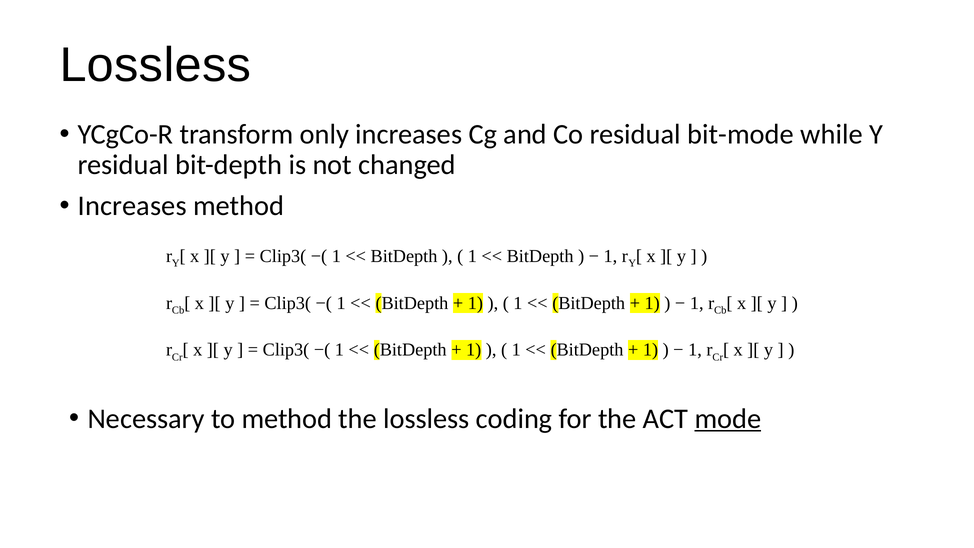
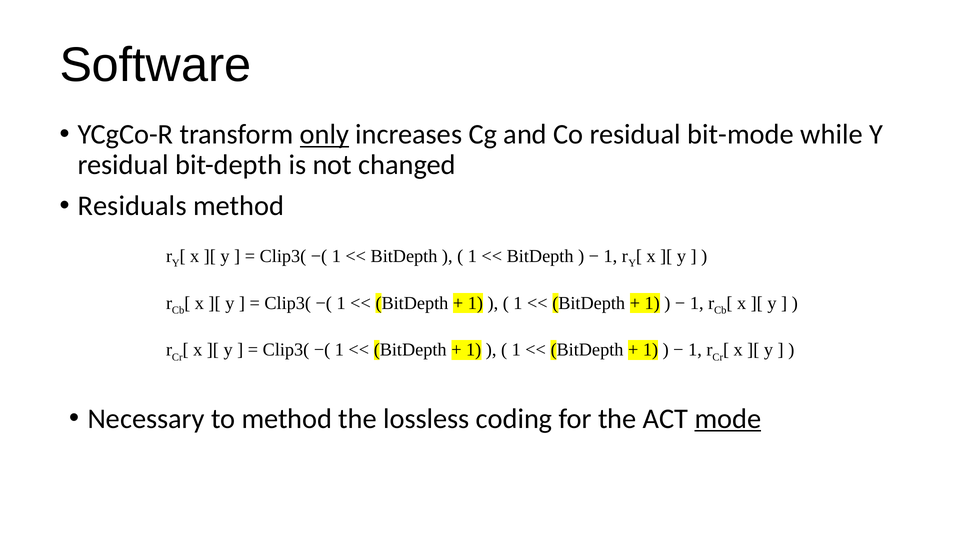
Lossless: Lossless -> Software (155, 65)
only underline: none -> present (324, 134)
Increases: Increases -> Residuals (132, 206)
